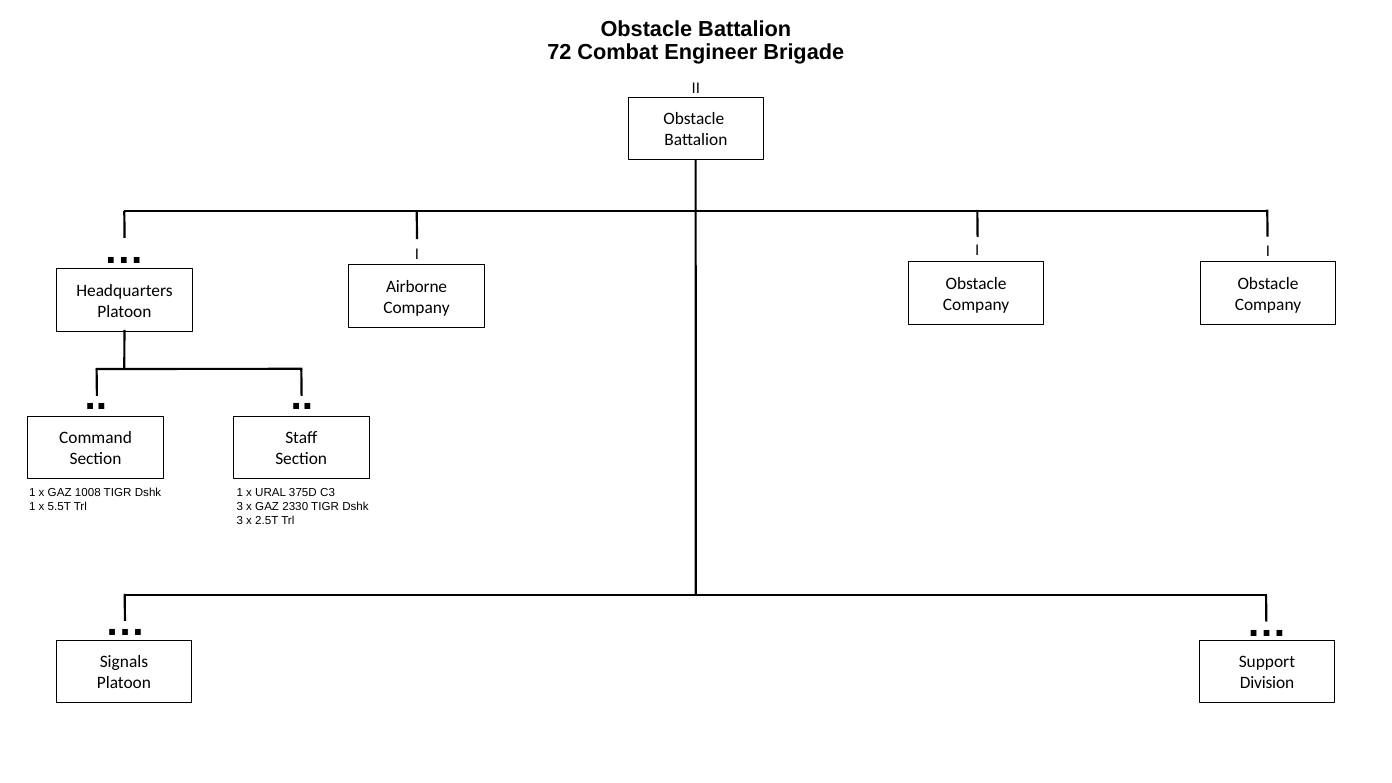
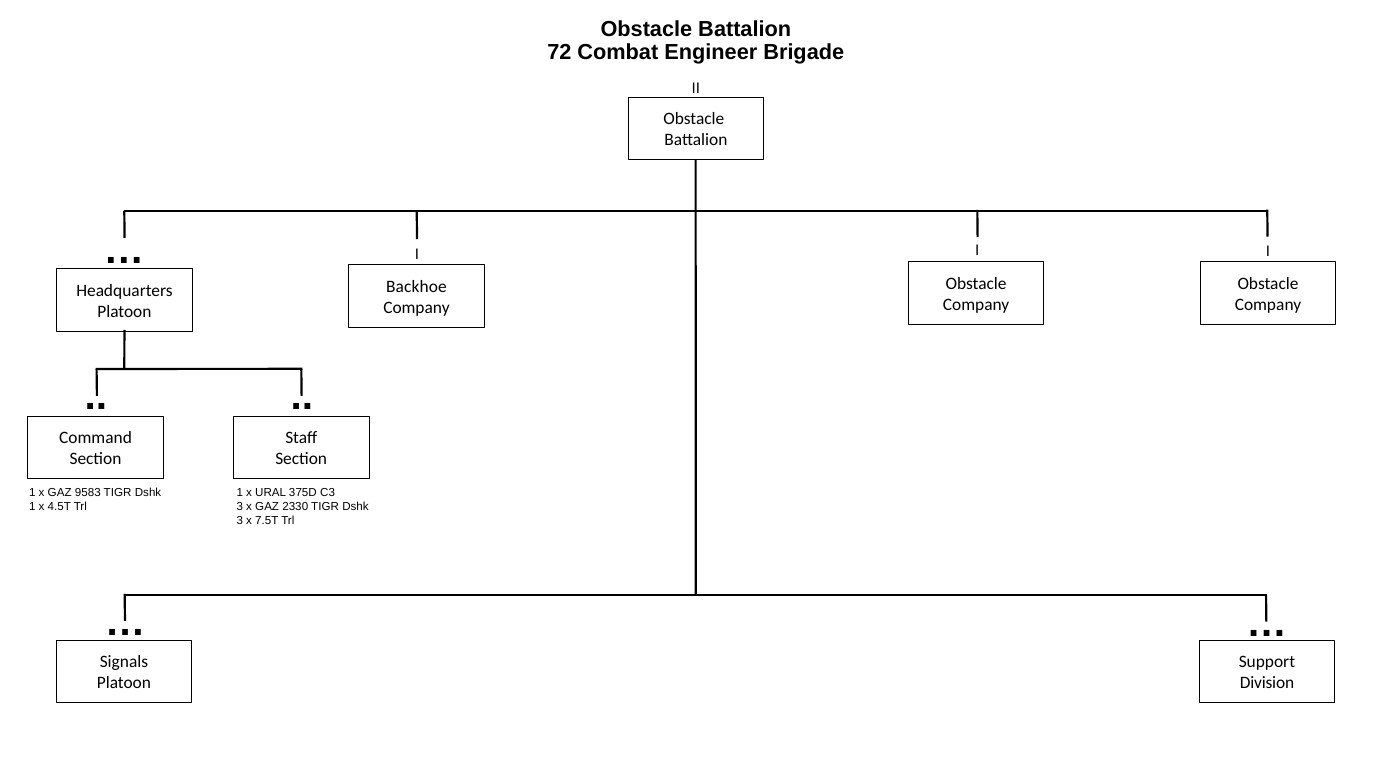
Airborne: Airborne -> Backhoe (416, 287)
1008: 1008 -> 9583 (88, 493)
5.5T: 5.5T -> 4.5T (59, 507)
2.5T: 2.5T -> 7.5T (267, 521)
